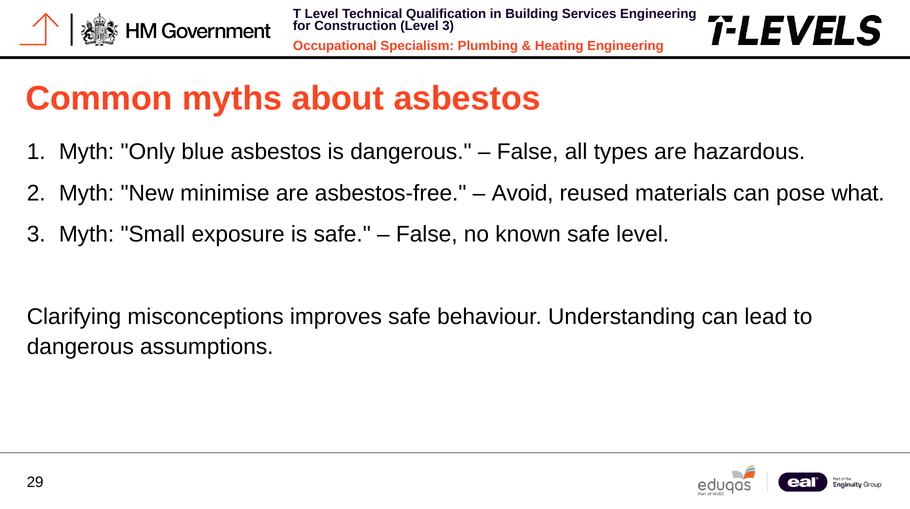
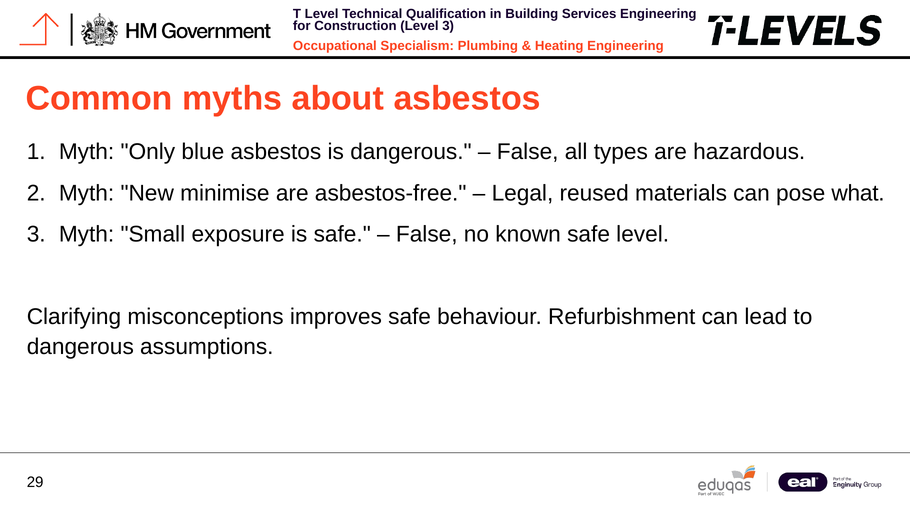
Avoid: Avoid -> Legal (522, 193)
Understanding: Understanding -> Refurbishment (622, 317)
